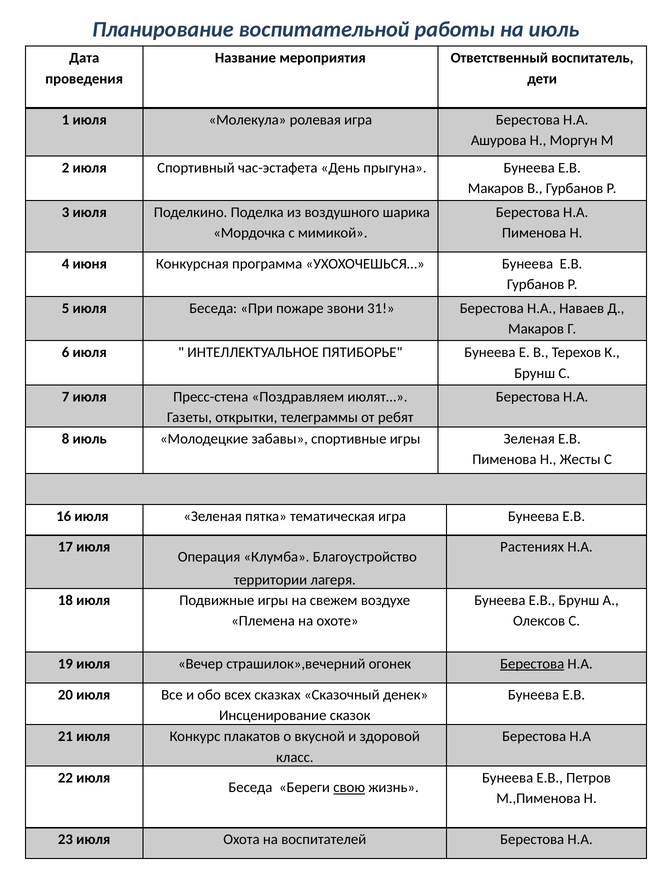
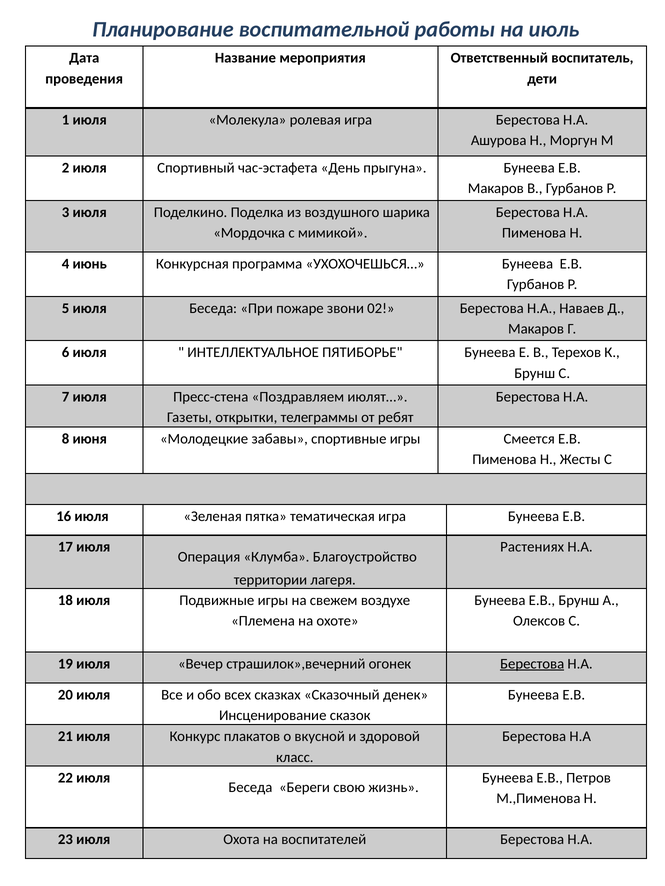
июня: июня -> июнь (90, 264)
31: 31 -> 02 (381, 308)
8 июль: июль -> июня (90, 439)
игры Зеленая: Зеленая -> Смеется (529, 439)
свою underline: present -> none (349, 788)
